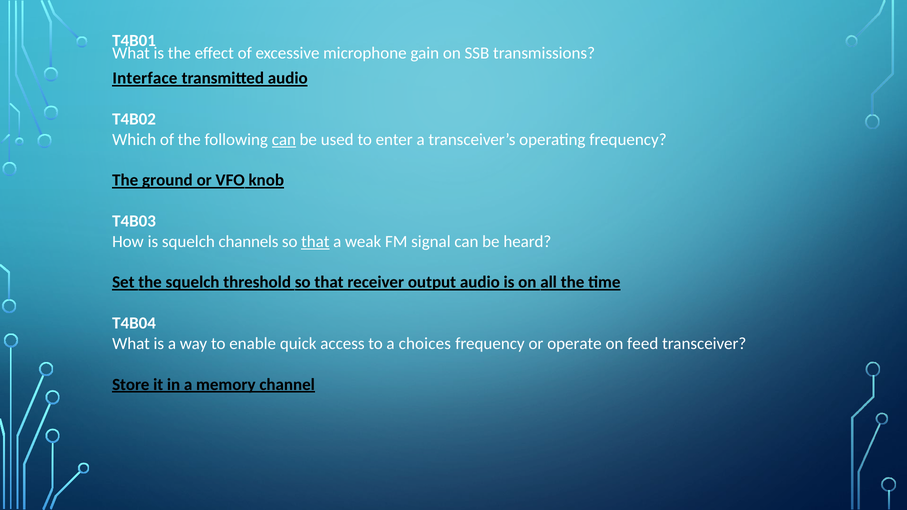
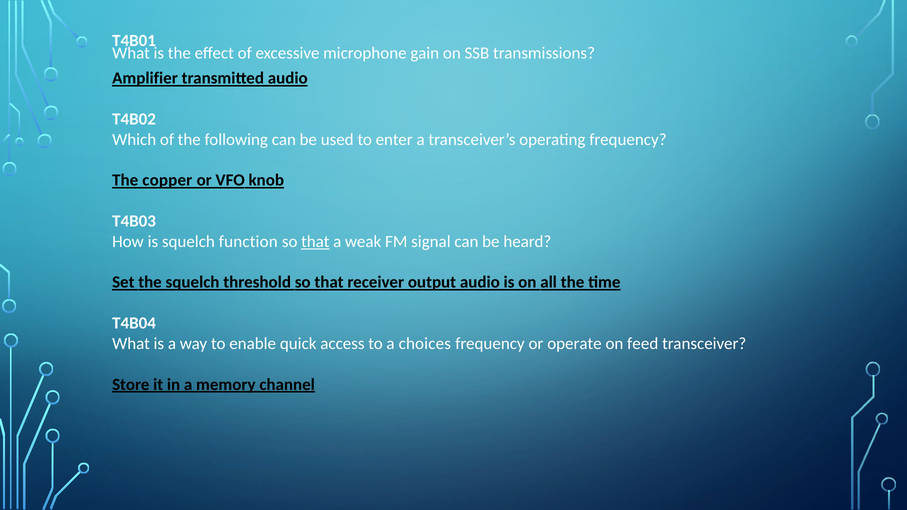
Interface: Interface -> Amplifier (145, 78)
can underline: present -> none (284, 140)
ground: ground -> copper (167, 180)
channels: channels -> function (248, 242)
